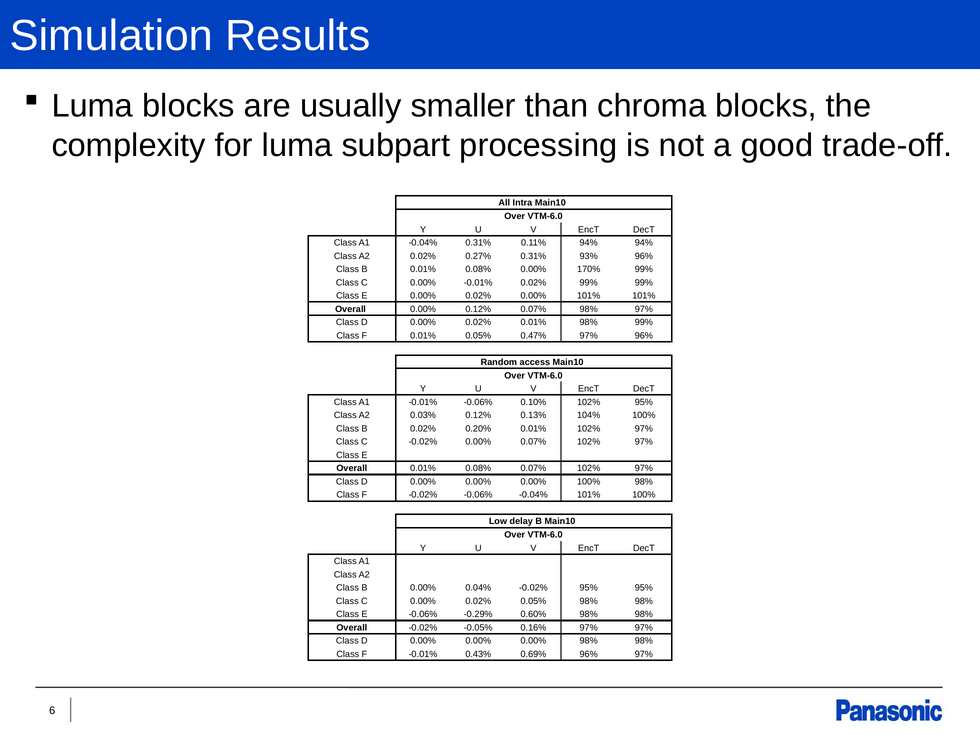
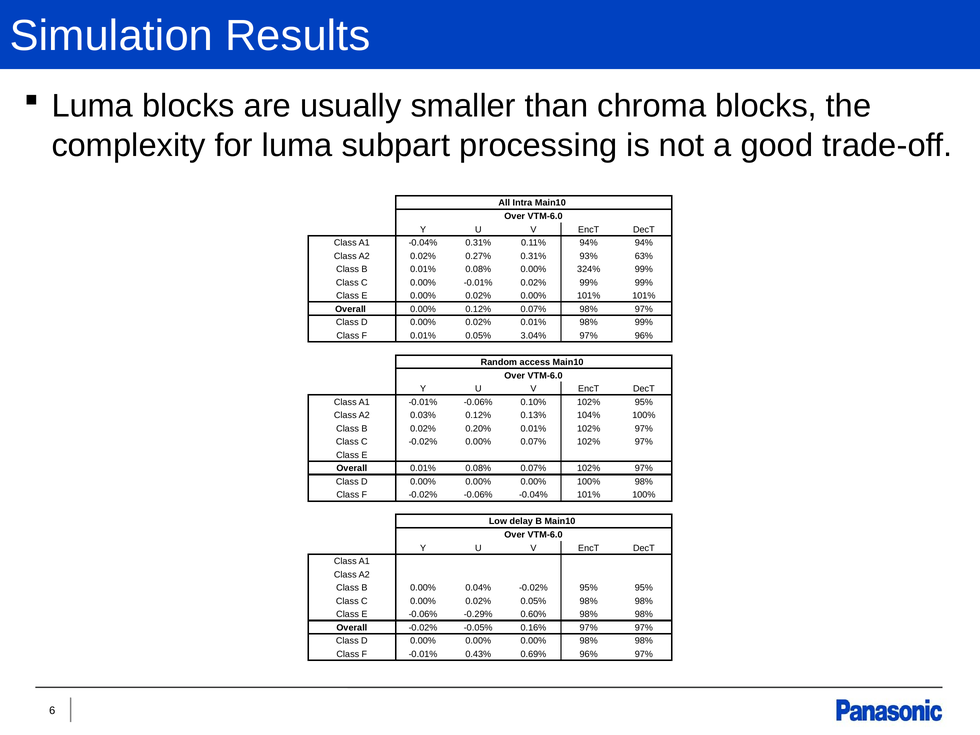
93% 96%: 96% -> 63% (644, 256)
170%: 170% -> 324% (589, 269)
0.47%: 0.47% -> 3.04% (533, 336)
